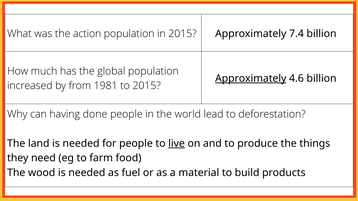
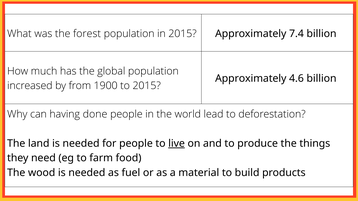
action: action -> forest (87, 34)
Approximately underline: present -> none (251, 79)
1981: 1981 -> 1900 (106, 86)
